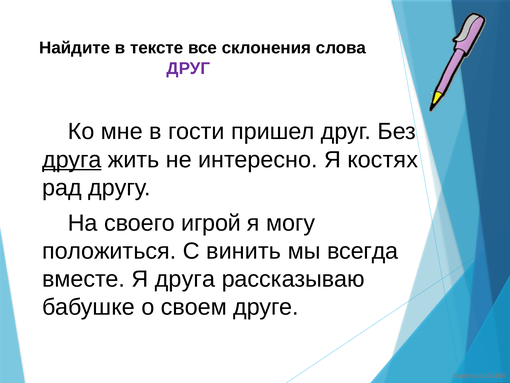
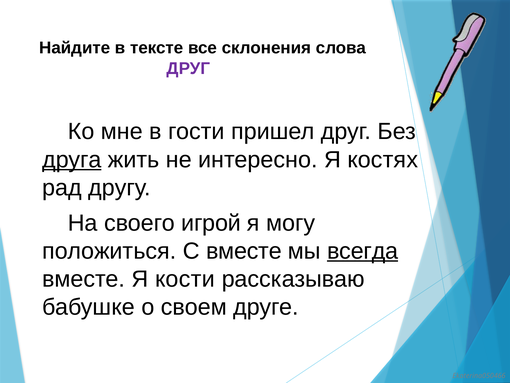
С винить: винить -> вместе (244, 251)
всегда underline: none -> present (363, 251)
Я друга: друга -> кости (185, 279)
